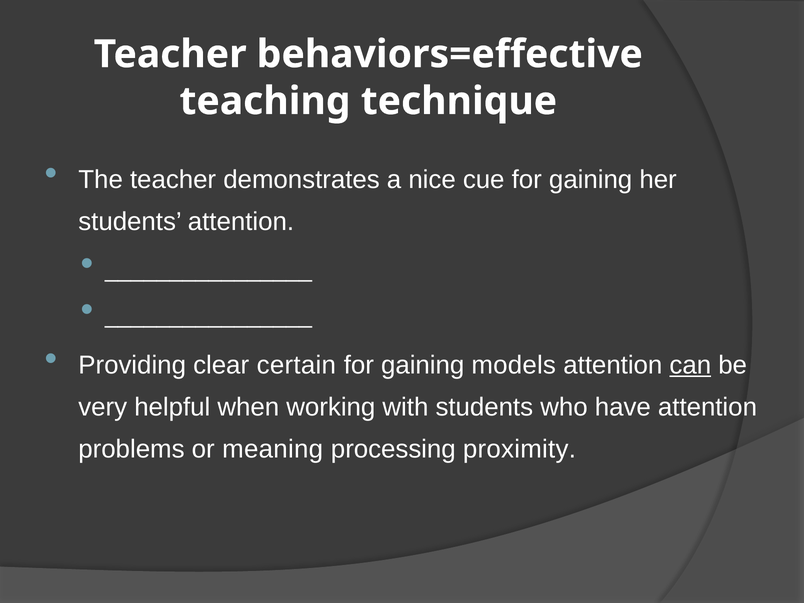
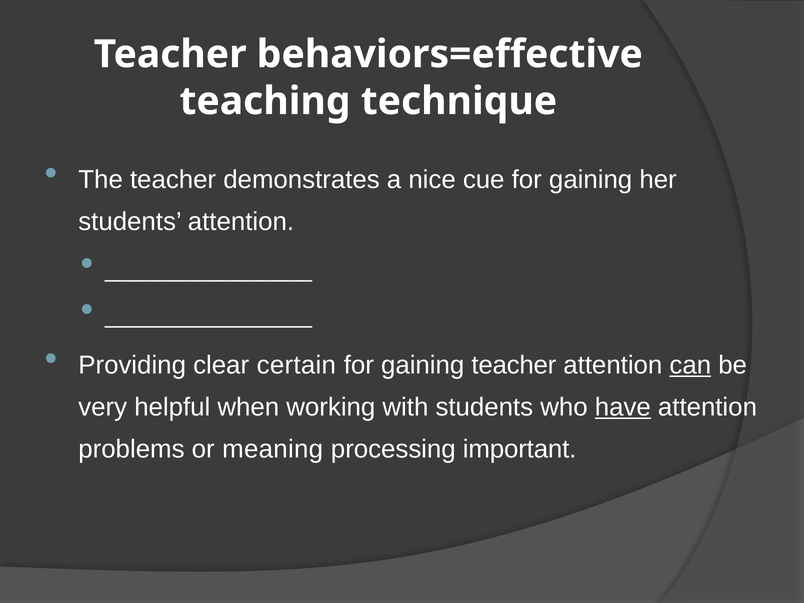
gaining models: models -> teacher (514, 365)
have underline: none -> present (623, 407)
proximity: proximity -> important (520, 449)
